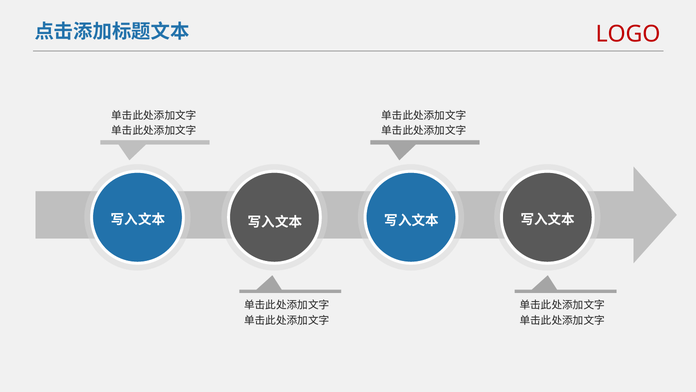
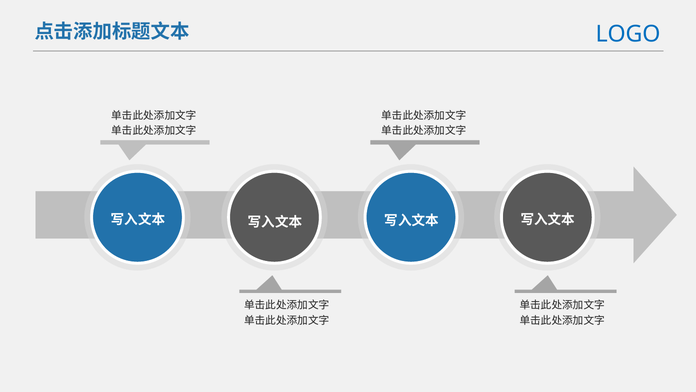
LOGO colour: red -> blue (628, 34)
